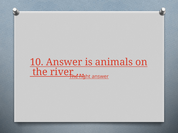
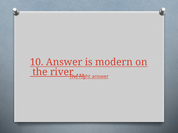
animals: animals -> modern (114, 62)
